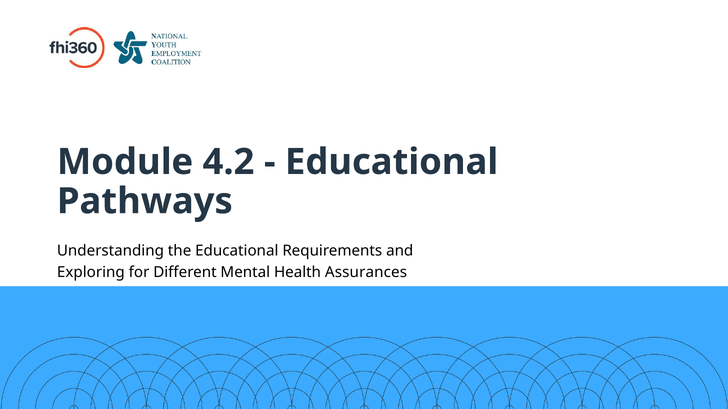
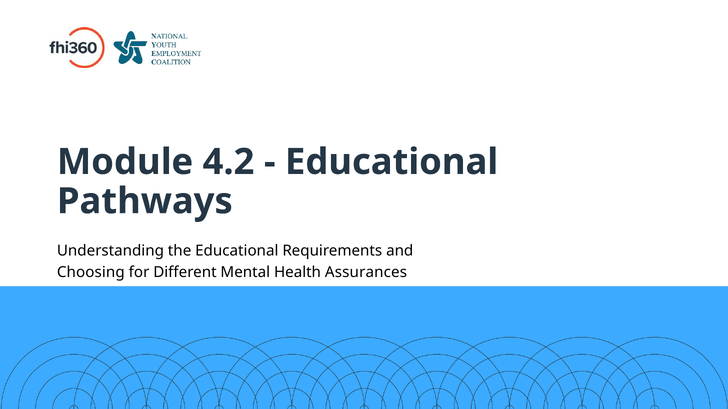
Exploring: Exploring -> Choosing (91, 273)
